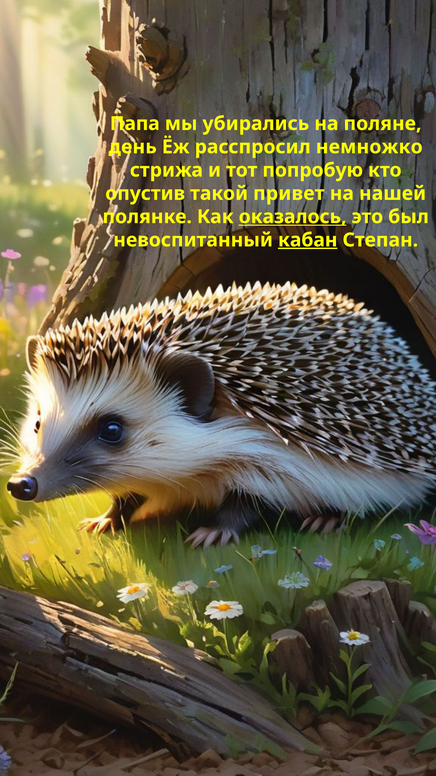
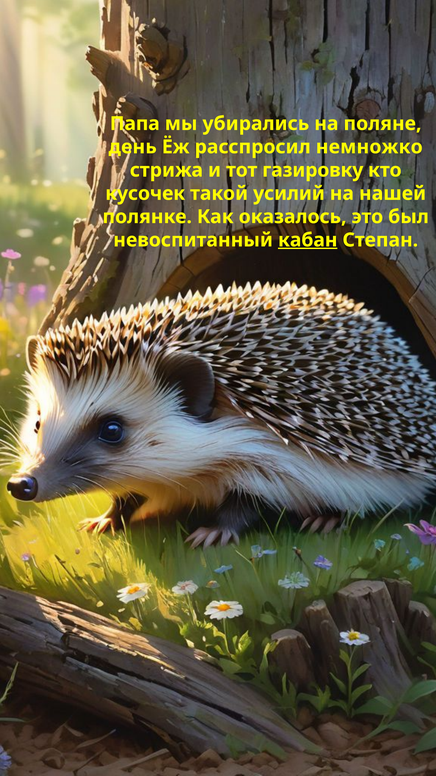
попробую: попробую -> газировку (313, 170)
опустив: опустив -> кусочек (145, 193)
привет: привет -> усилий (289, 193)
оказалось underline: present -> none (293, 217)
